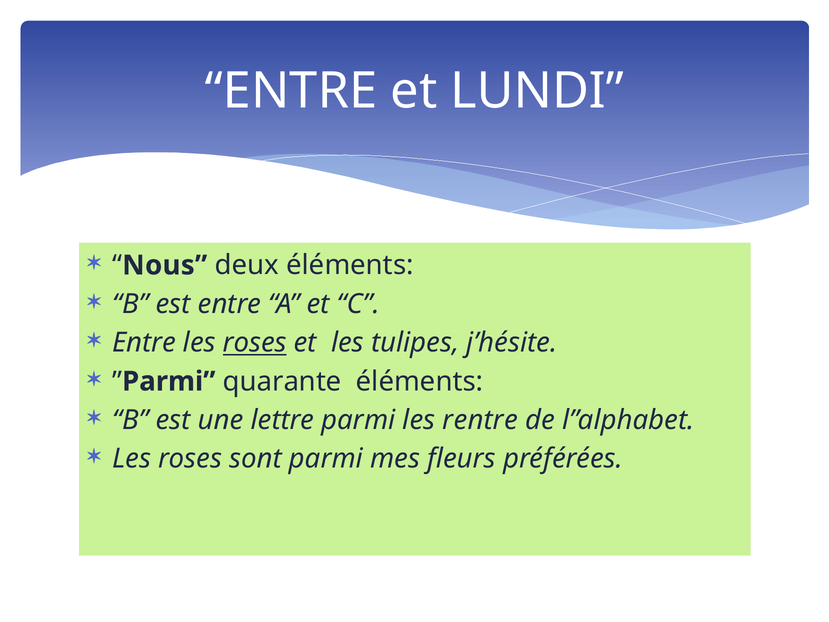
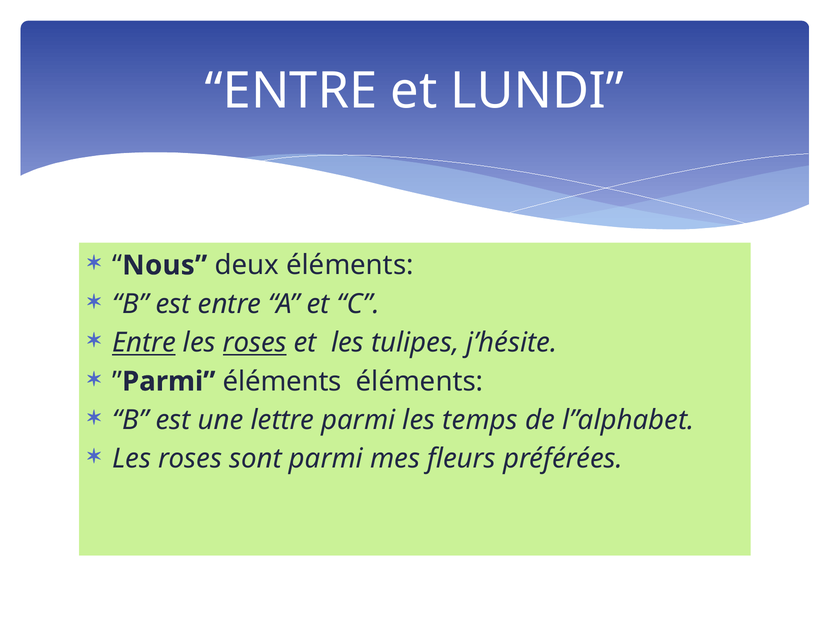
Entre underline: none -> present (144, 343)
Parmi quarante: quarante -> éléments (282, 381)
rentre: rentre -> temps (480, 420)
